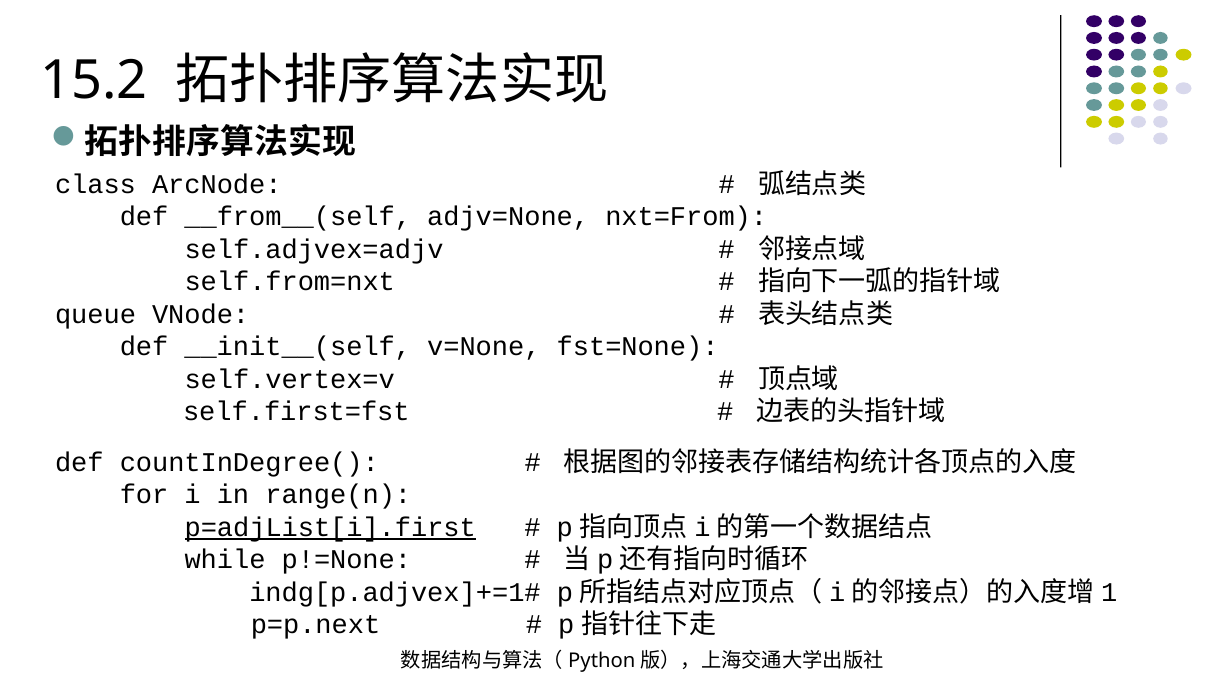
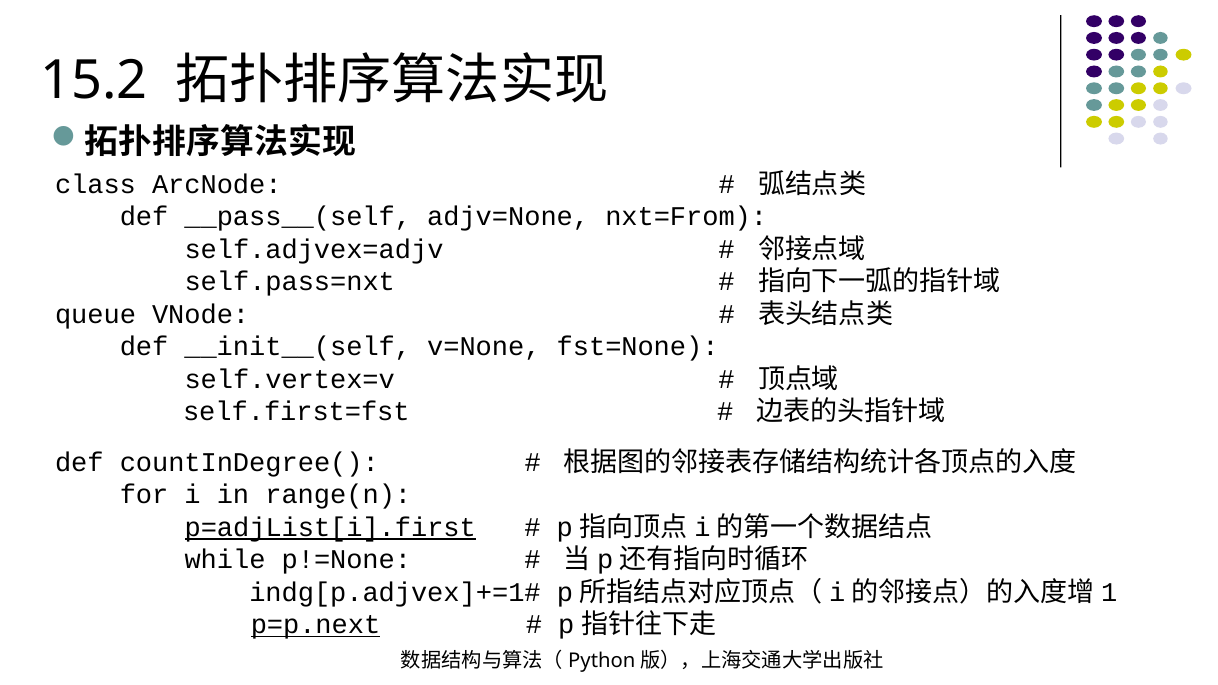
__from__(self: __from__(self -> __pass__(self (298, 217)
self.from=nxt: self.from=nxt -> self.pass=nxt (290, 282)
p=p.next underline: none -> present (316, 625)
